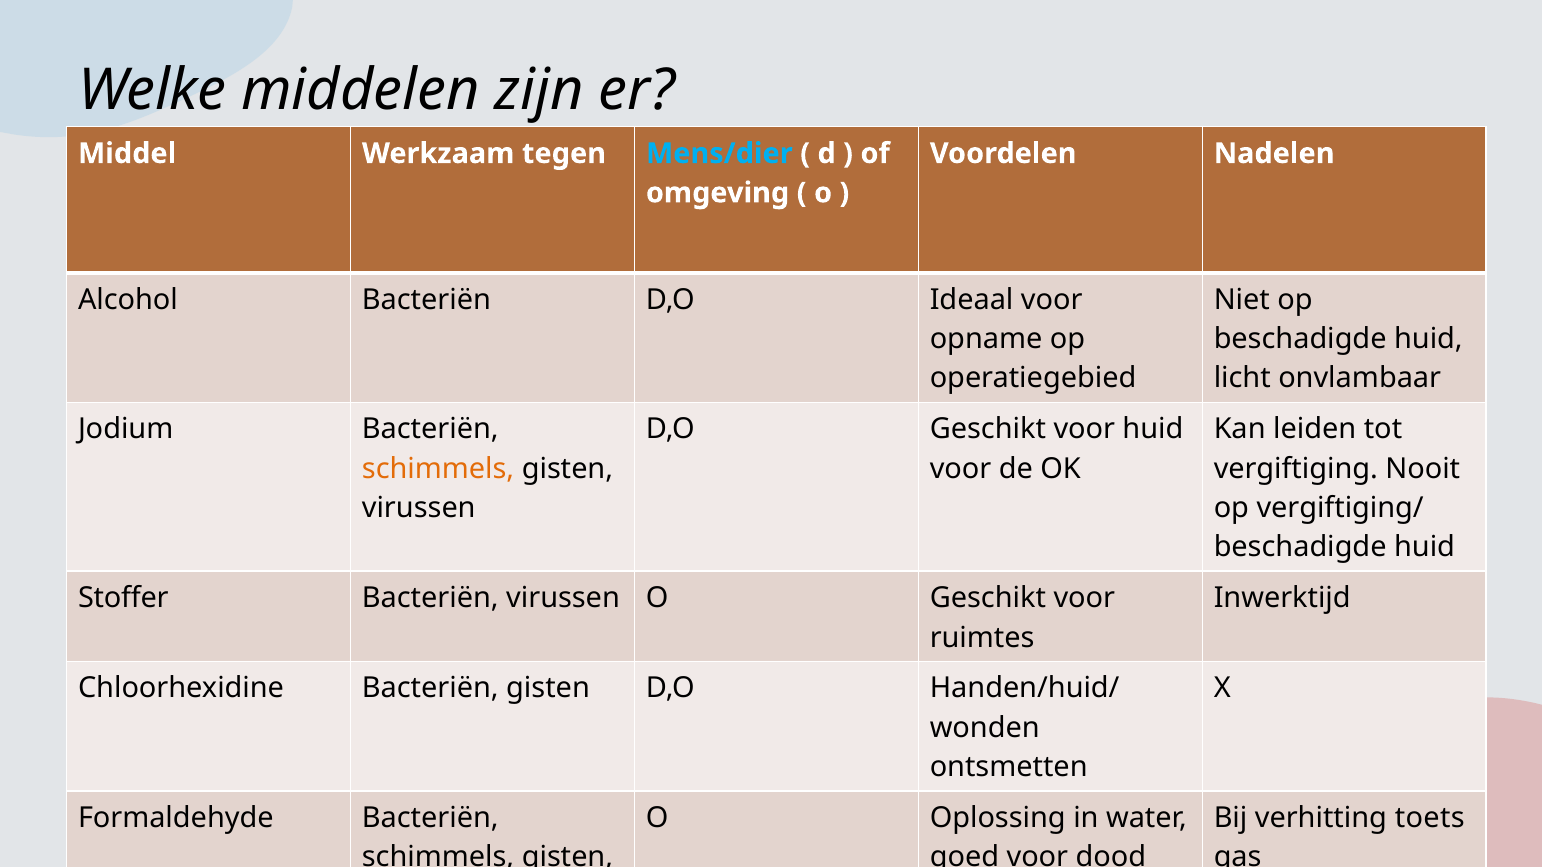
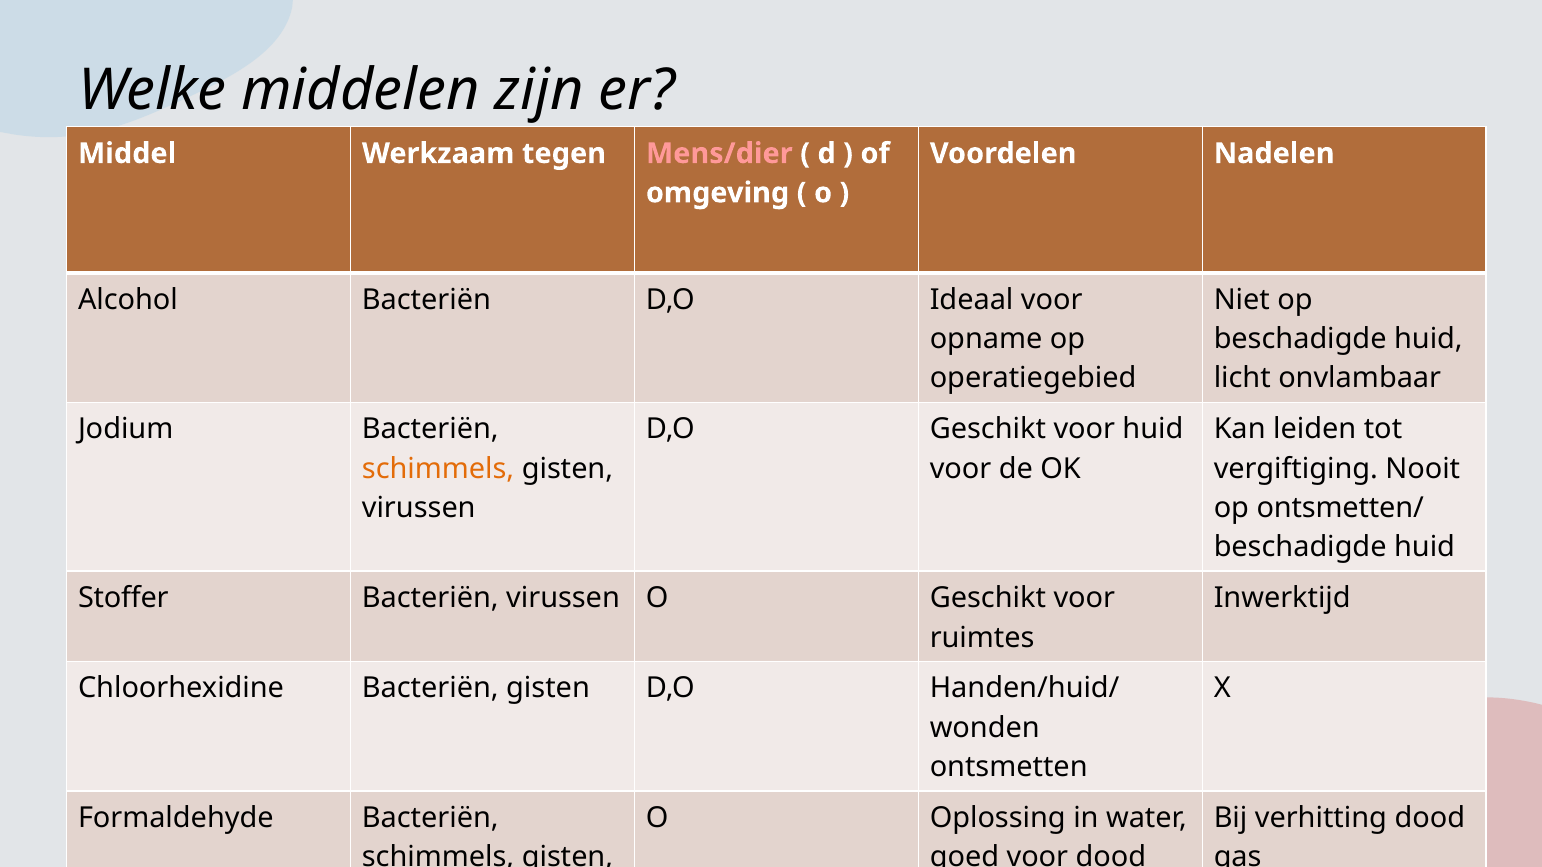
Mens/dier colour: light blue -> pink (719, 154)
vergiftiging/: vergiftiging/ -> ontsmetten/ (1340, 508)
verhitting toets: toets -> dood (1430, 818)
